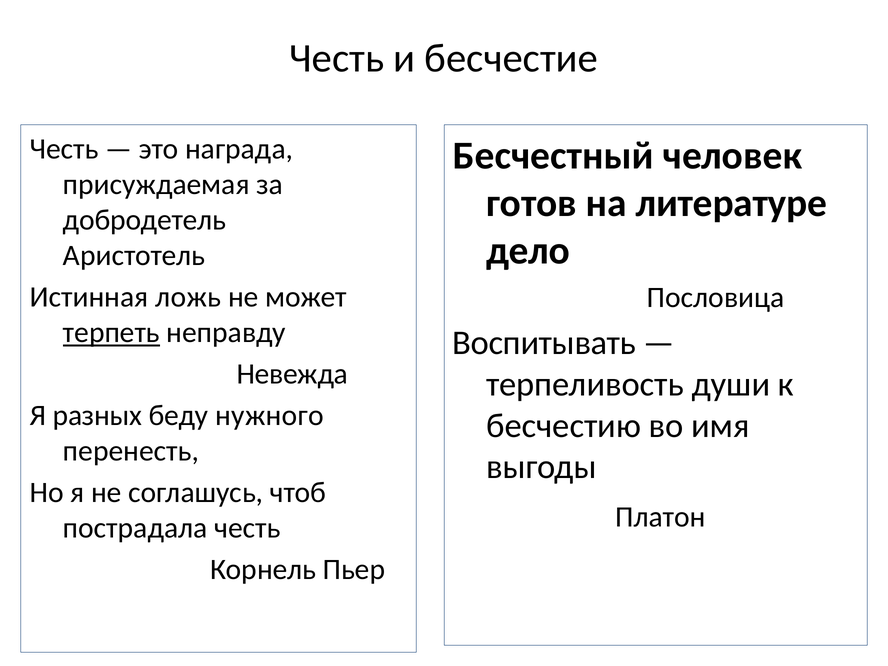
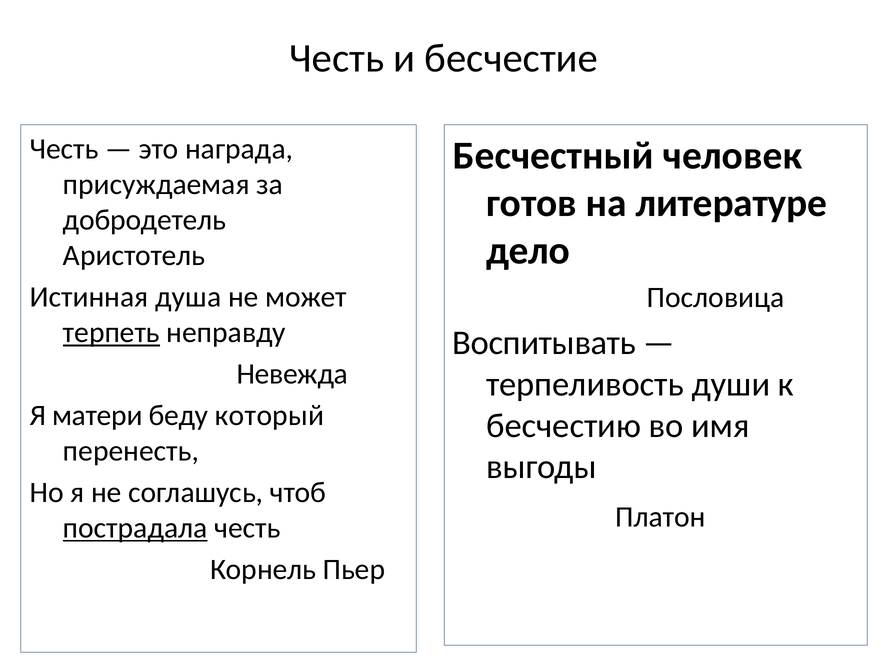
ложь: ложь -> душа (188, 297)
разных: разных -> матери (97, 416)
нужного: нужного -> который (270, 416)
пострадала underline: none -> present (135, 528)
